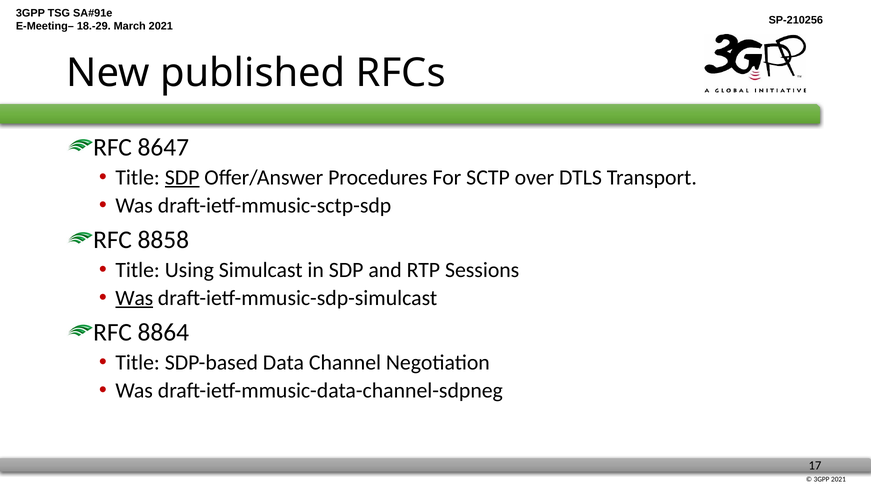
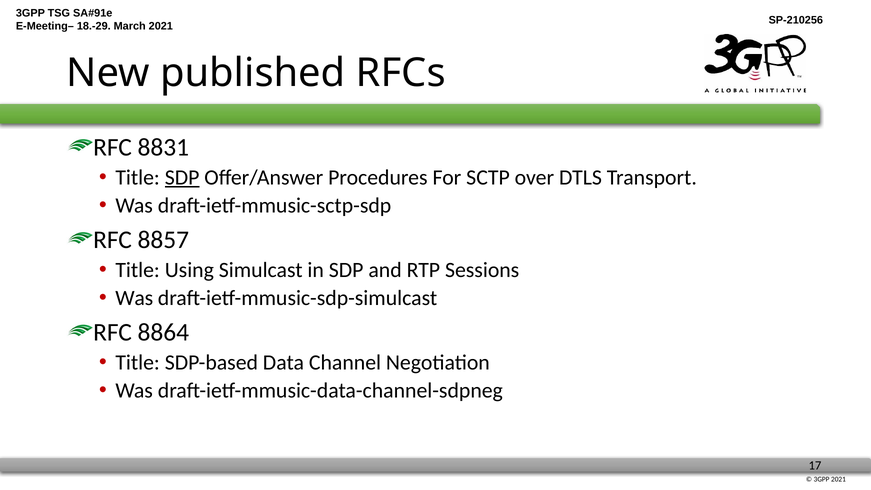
8647: 8647 -> 8831 (163, 147)
8858: 8858 -> 8857 (163, 240)
Was underline: present -> none (134, 298)
